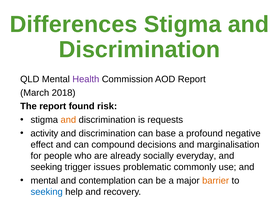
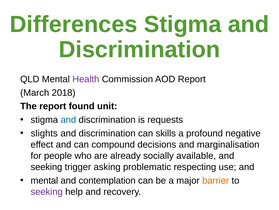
risk: risk -> unit (107, 106)
and colour: orange -> blue (68, 119)
activity: activity -> slights (44, 133)
base: base -> skills (166, 133)
everyday: everyday -> available (196, 155)
issues: issues -> asking (107, 166)
commonly: commonly -> respecting (195, 166)
seeking colour: blue -> purple (47, 191)
